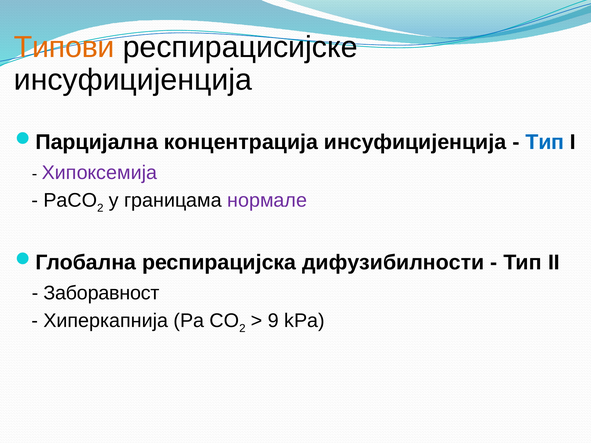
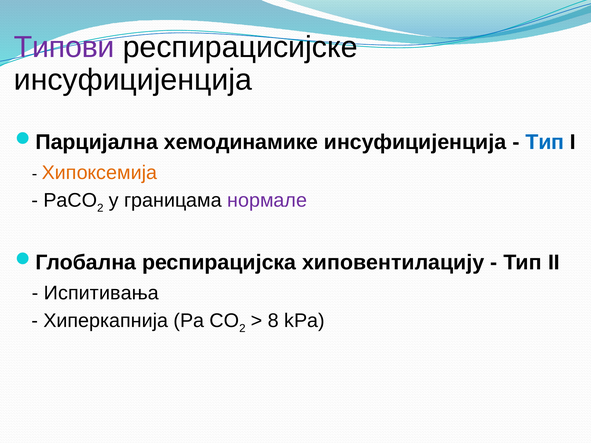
Типови colour: orange -> purple (64, 47)
концентрација: концентрација -> хемодинамике (241, 142)
Хипоксемија colour: purple -> orange (99, 173)
дифузибилности: дифузибилности -> хиповентилацију (393, 263)
Заборавност: Заборавност -> Испитивања (101, 293)
9: 9 -> 8 (273, 321)
